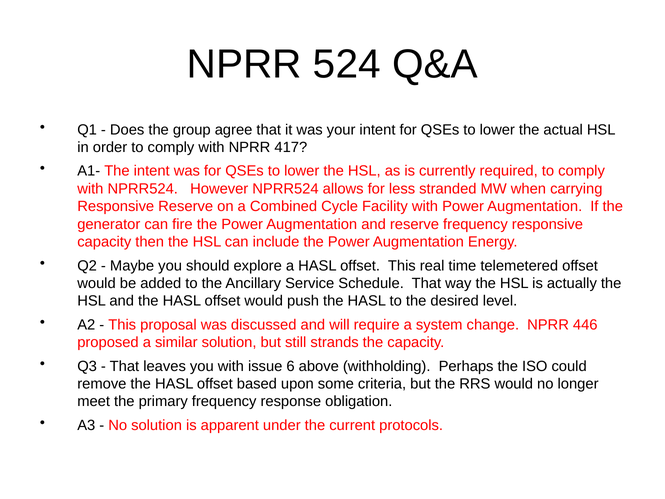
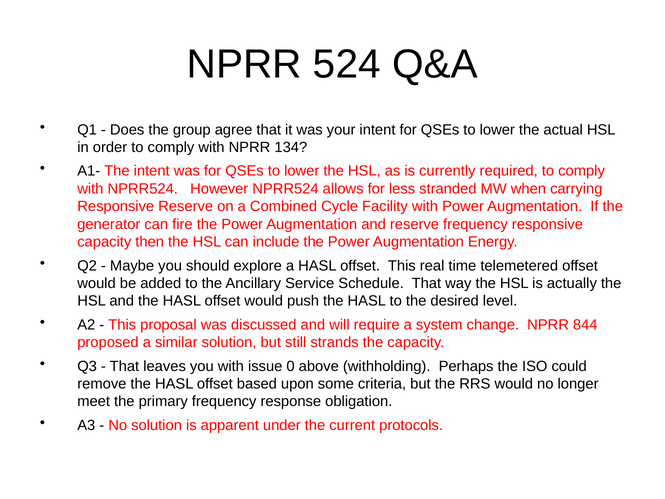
417: 417 -> 134 (291, 147)
446: 446 -> 844 (585, 325)
6: 6 -> 0 (291, 366)
